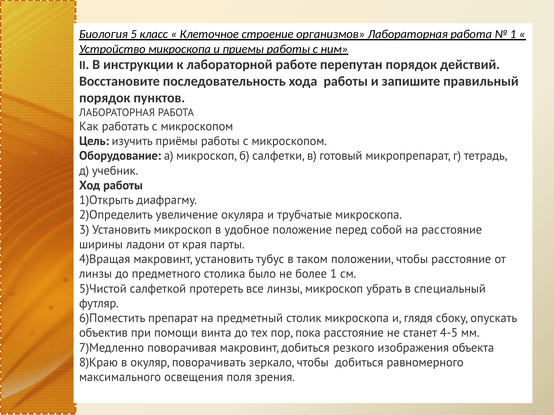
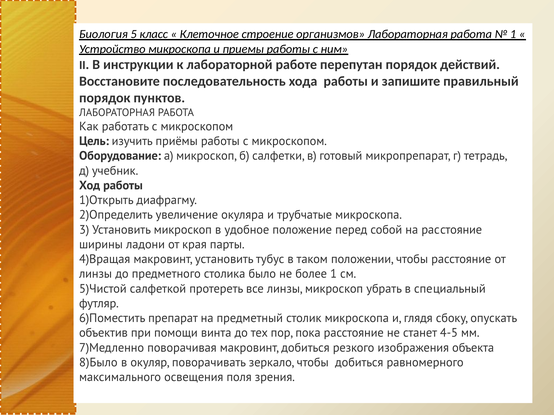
8)Краю: 8)Краю -> 8)Было (98, 363)
